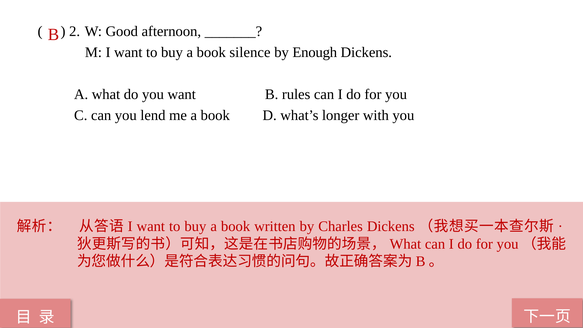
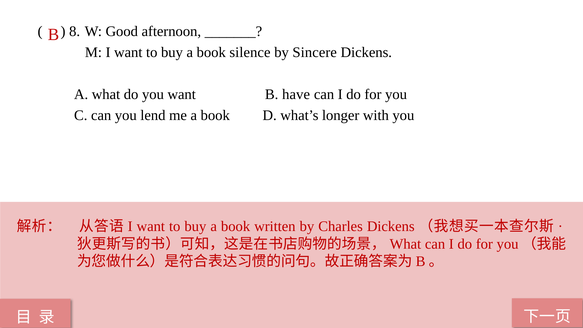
2: 2 -> 8 (75, 31)
Enough: Enough -> Sincere (315, 52)
rules: rules -> have (296, 94)
